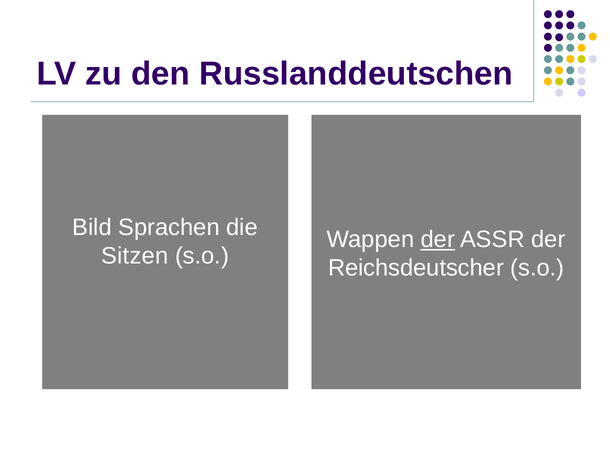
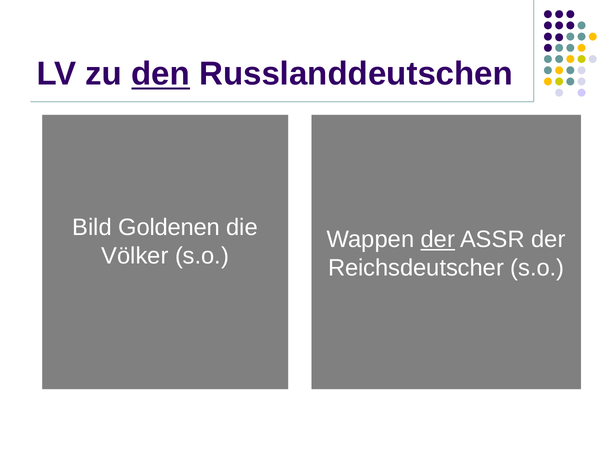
den underline: none -> present (161, 74)
Sprachen: Sprachen -> Goldenen (169, 227)
Sitzen: Sitzen -> Völker (135, 255)
